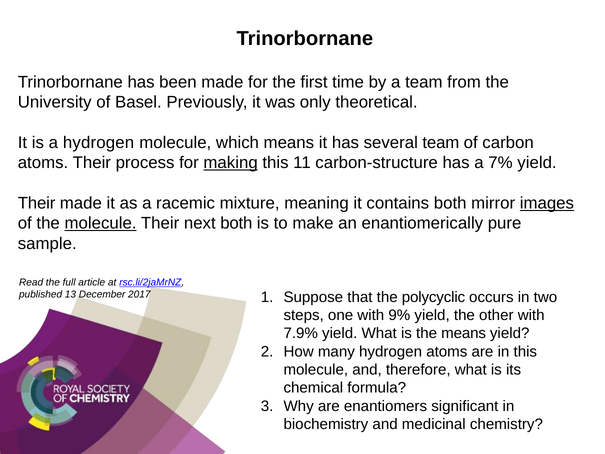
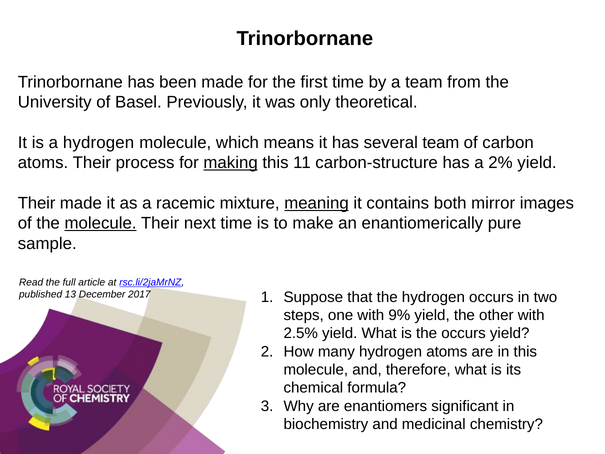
7%: 7% -> 2% (500, 163)
meaning underline: none -> present (316, 203)
images underline: present -> none (547, 203)
next both: both -> time (236, 223)
the polycyclic: polycyclic -> hydrogen (433, 297)
7.9%: 7.9% -> 2.5% (301, 333)
the means: means -> occurs (464, 333)
